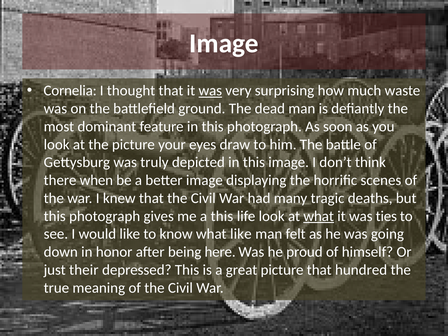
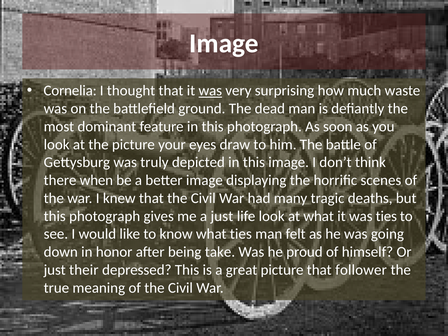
a this: this -> just (222, 216)
what underline: present -> none (319, 216)
what like: like -> ties (241, 234)
here: here -> take (220, 252)
hundred: hundred -> follower (361, 270)
